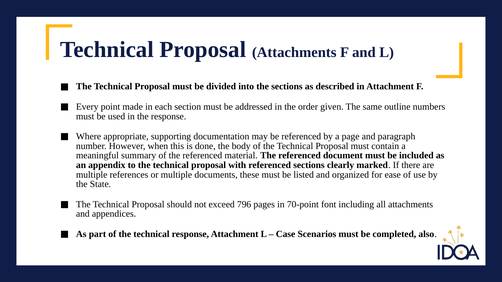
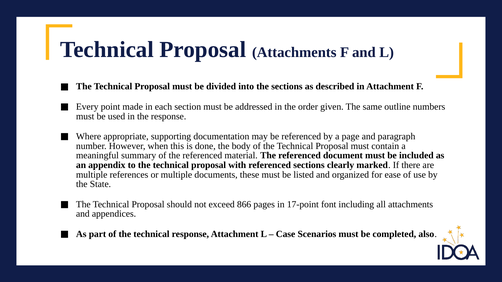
796: 796 -> 866 (244, 205)
70-point: 70-point -> 17-point (303, 205)
